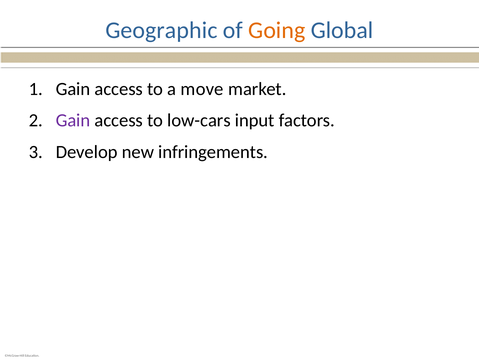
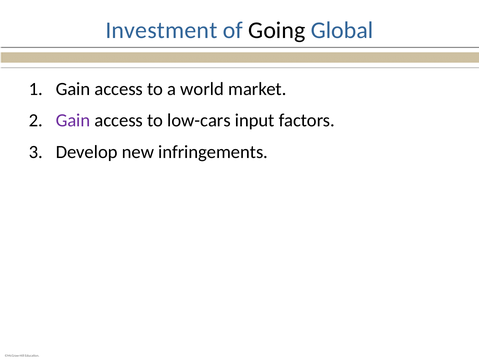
Geographic: Geographic -> Investment (161, 30)
Going colour: orange -> black (277, 30)
move: move -> world (202, 89)
